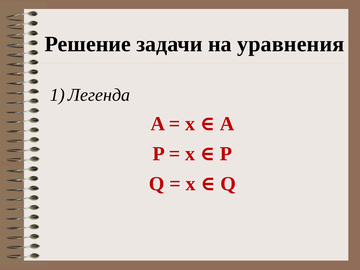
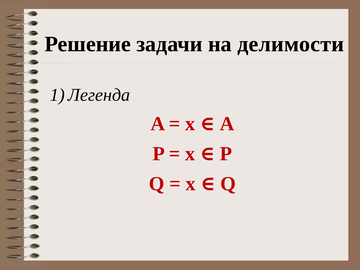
уравнения: уравнения -> делимости (291, 44)
